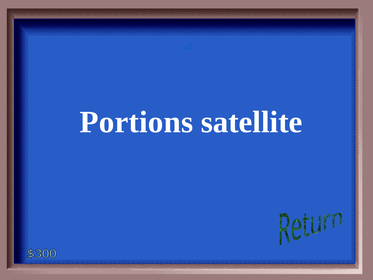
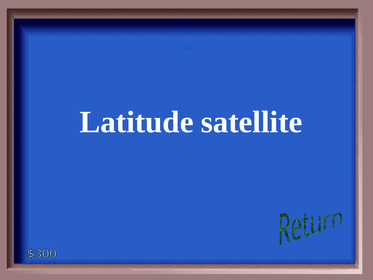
Portions: Portions -> Latitude (137, 122)
